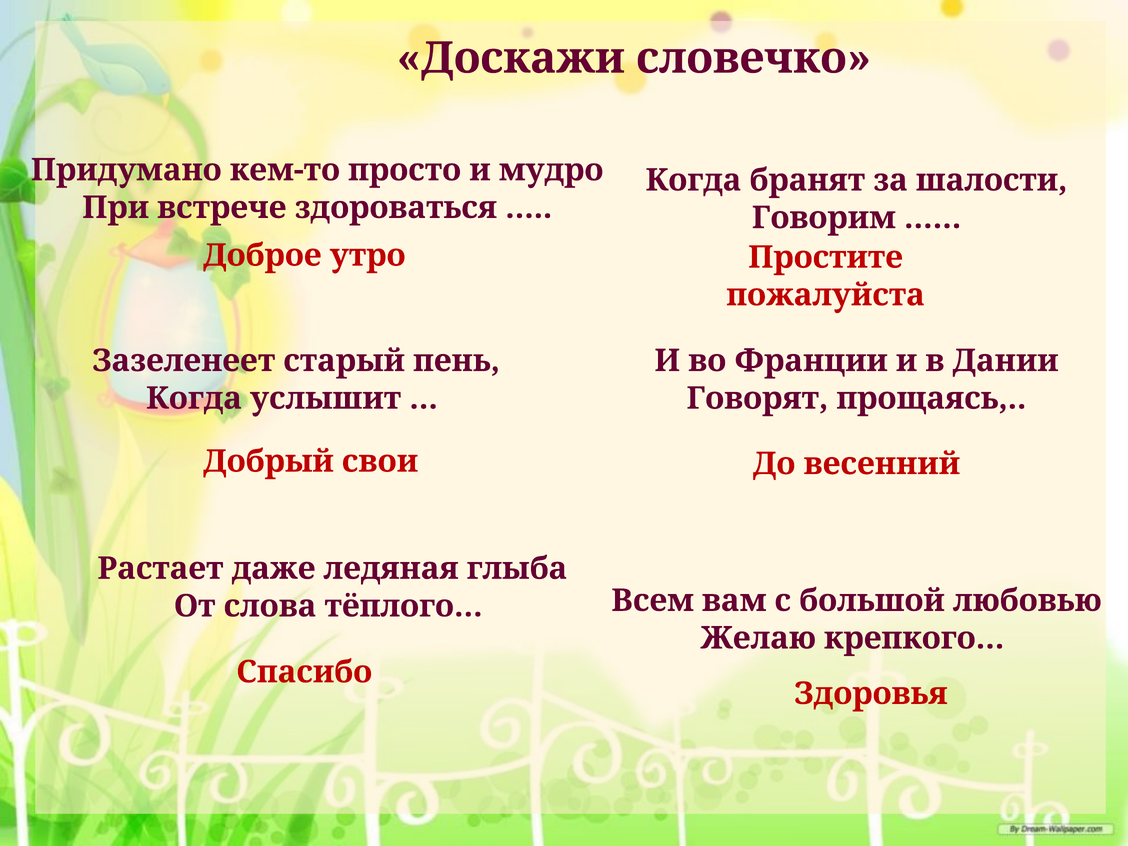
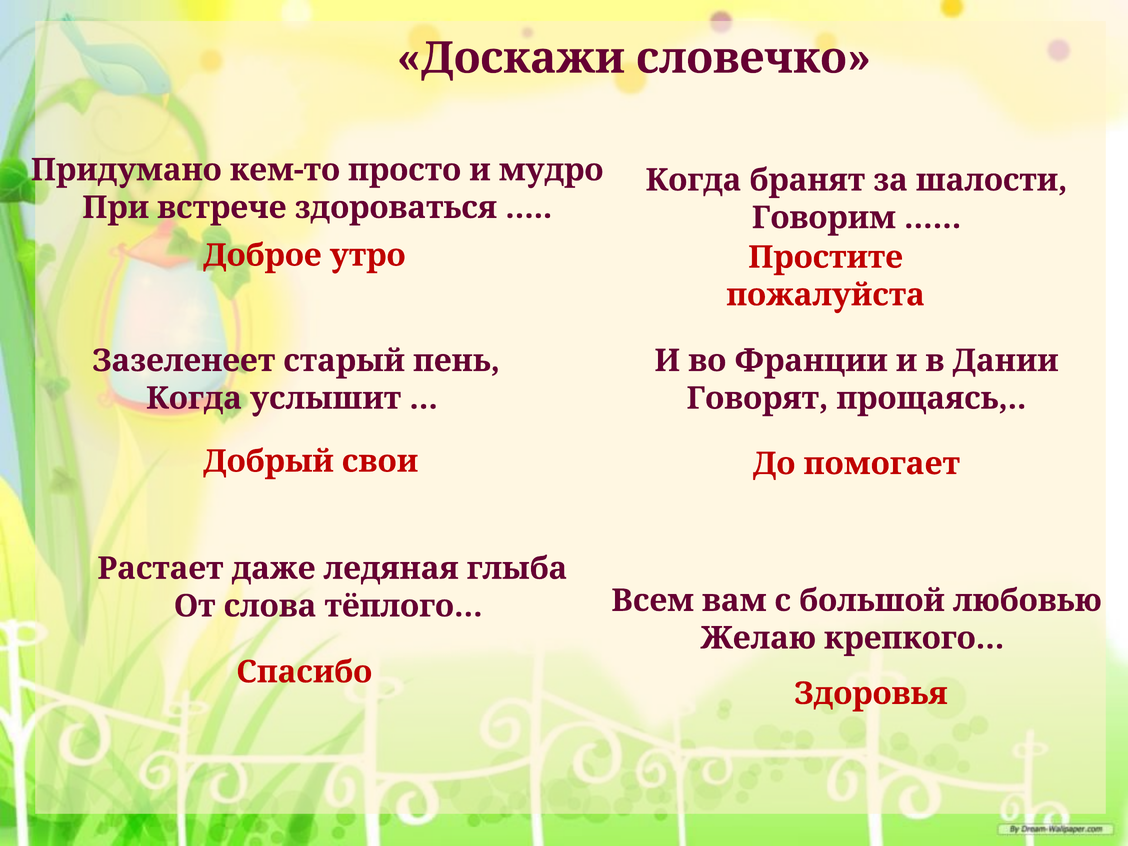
весенний: весенний -> помогает (882, 464)
